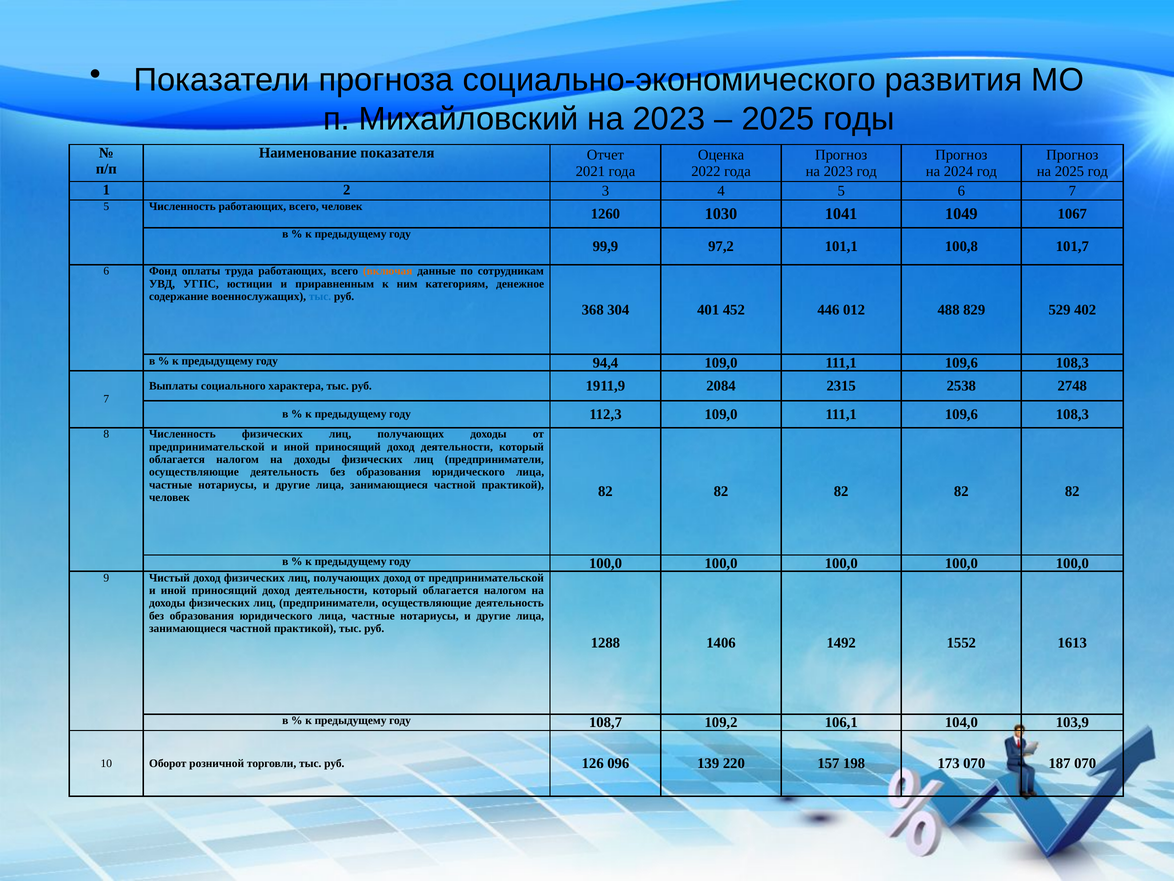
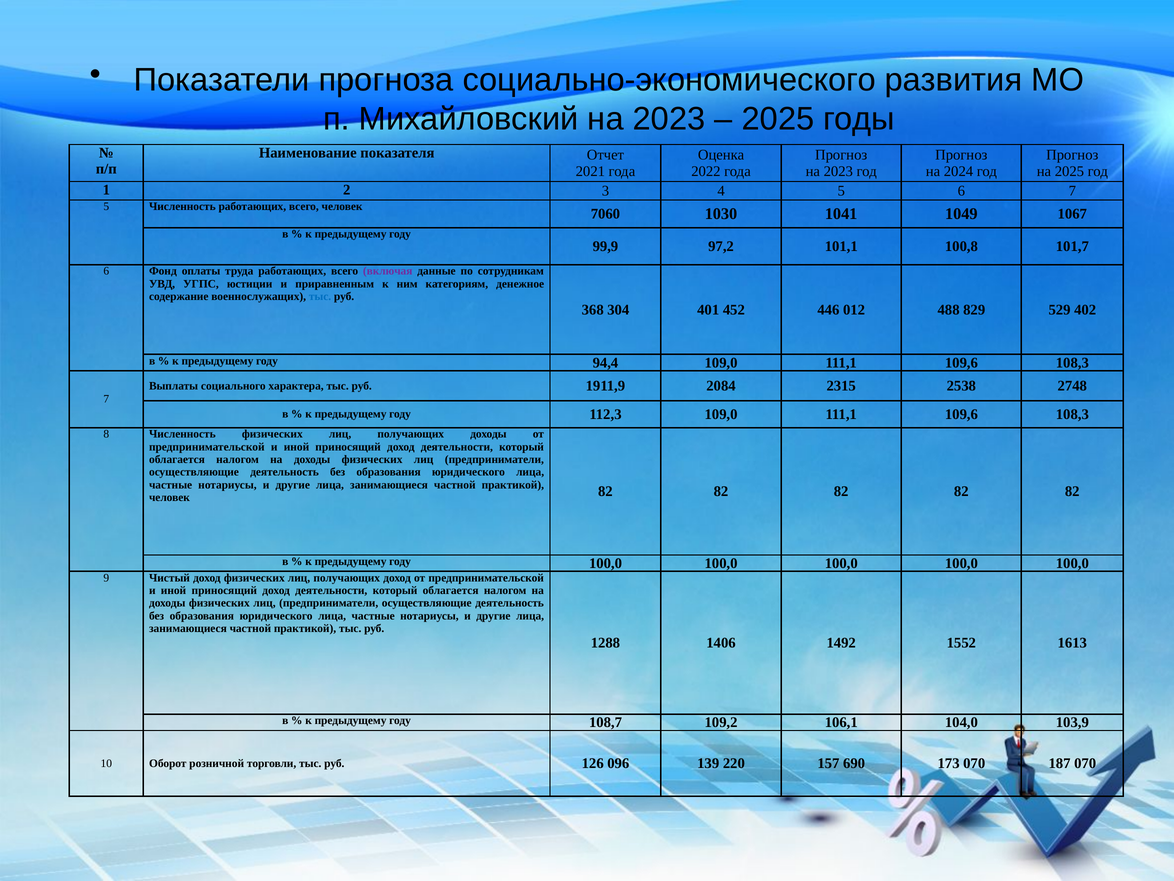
1260: 1260 -> 7060 (605, 214)
включая colour: orange -> purple (388, 271)
198: 198 -> 690 (854, 763)
